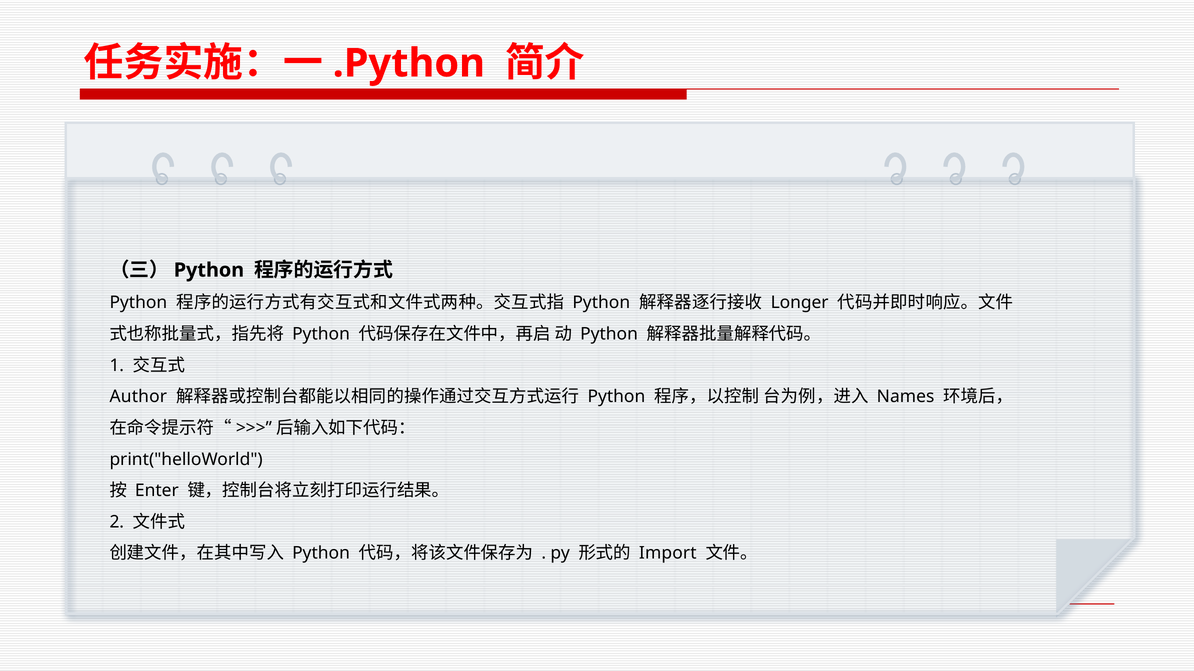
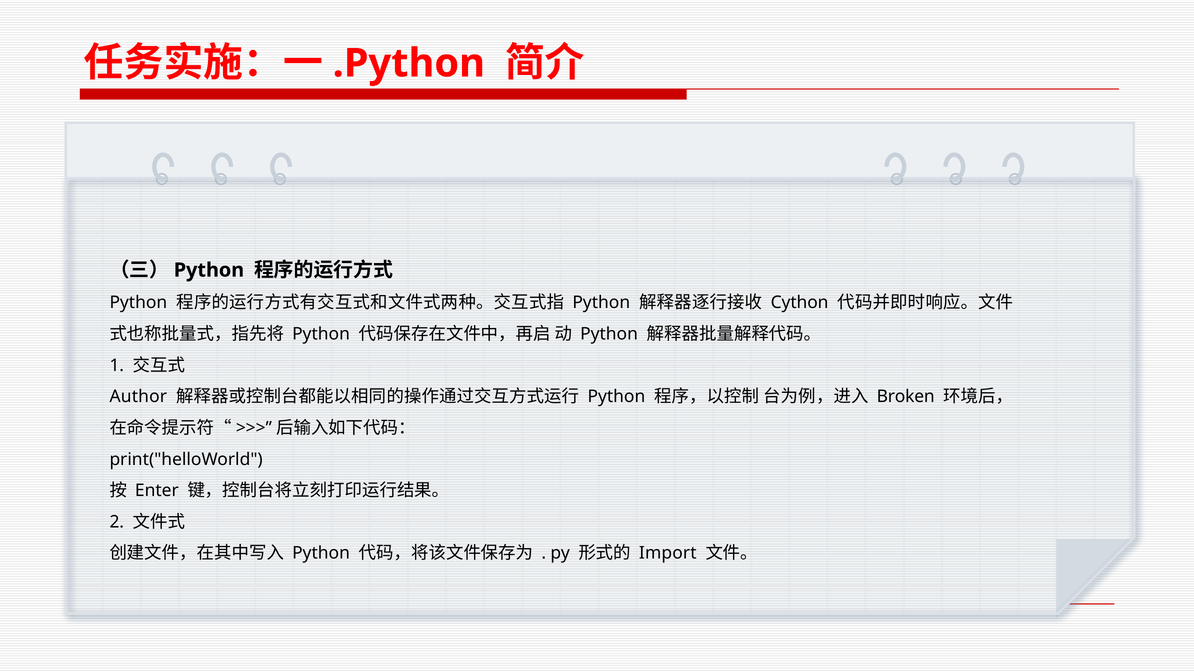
Longer: Longer -> Cython (800, 303)
Names: Names -> Broken (906, 397)
